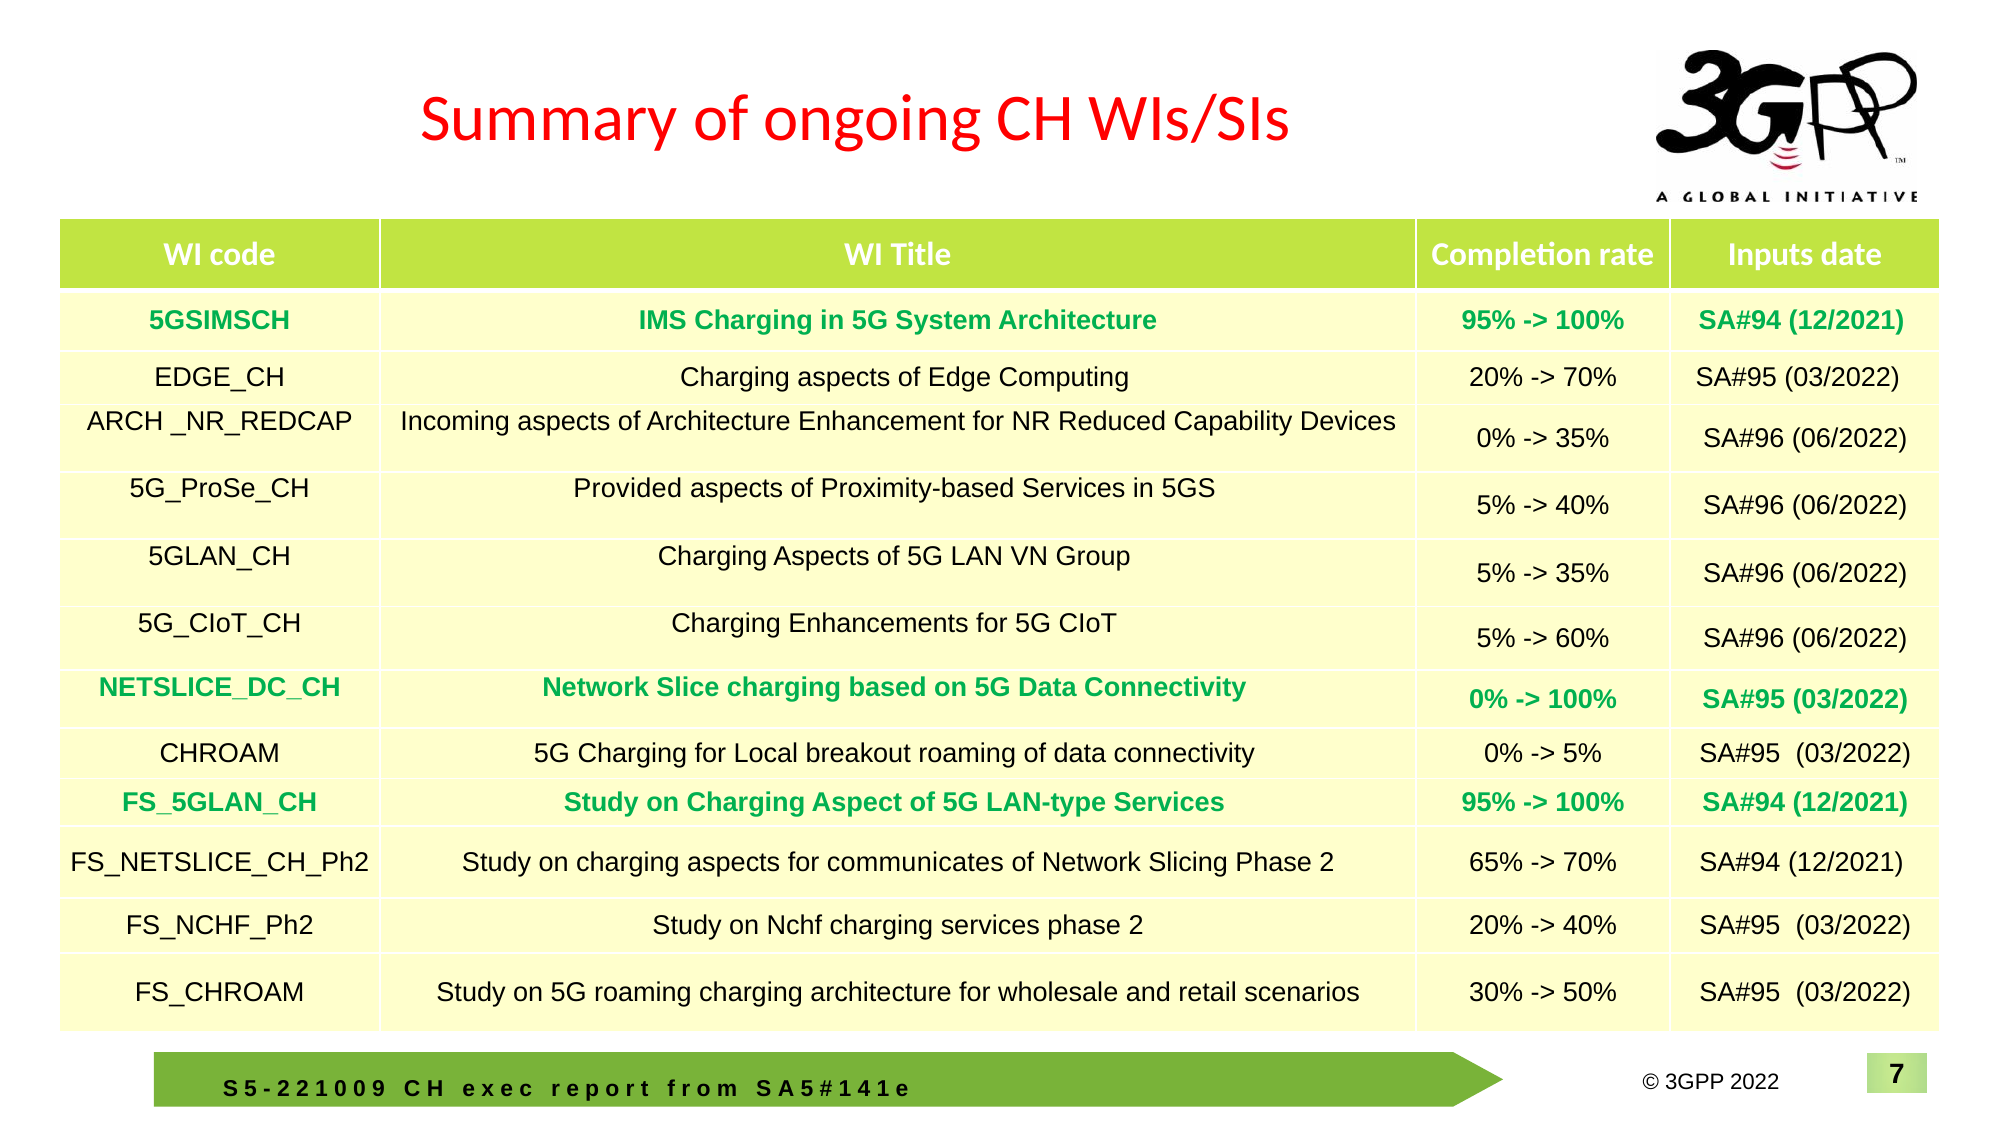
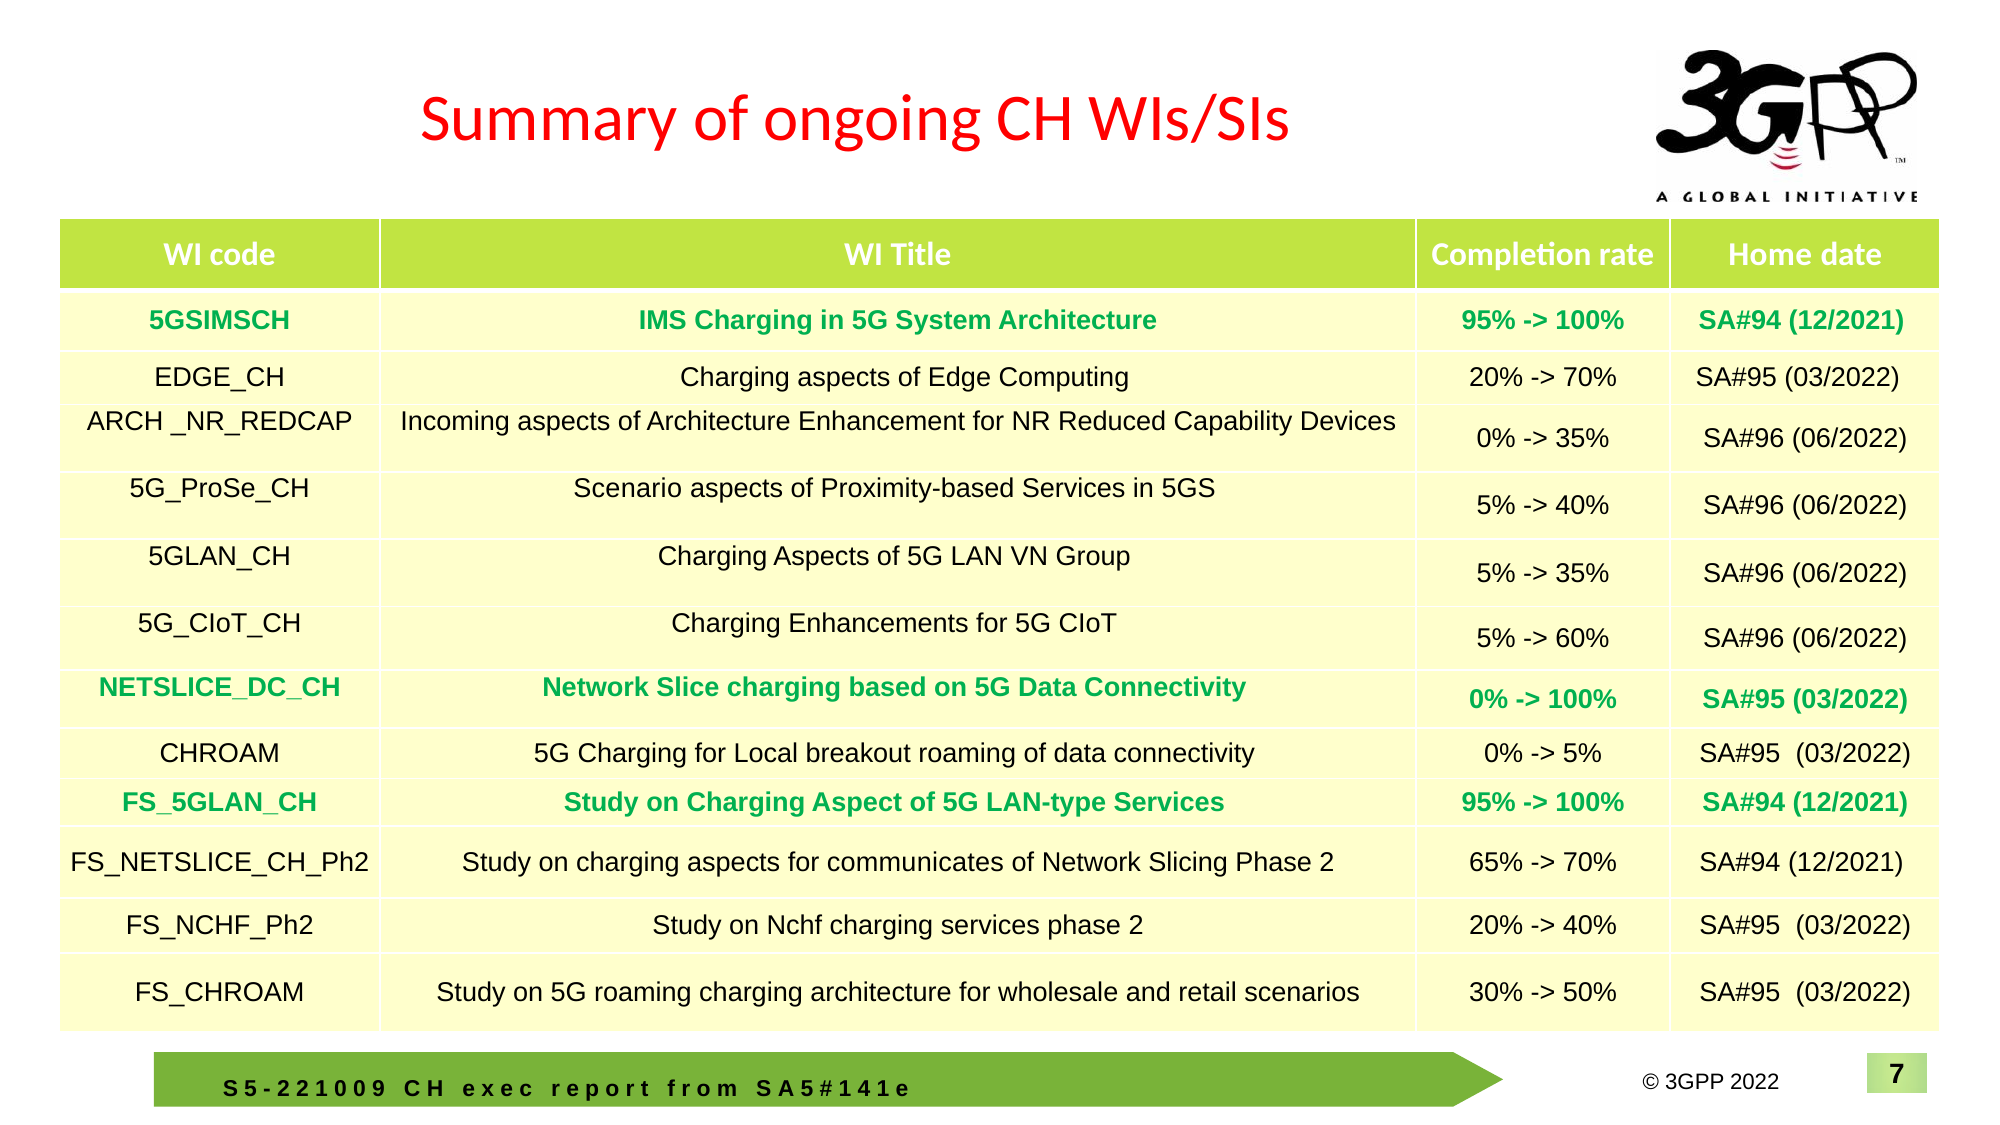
Inputs: Inputs -> Home (1770, 255)
Provided: Provided -> Scenario (628, 489)
